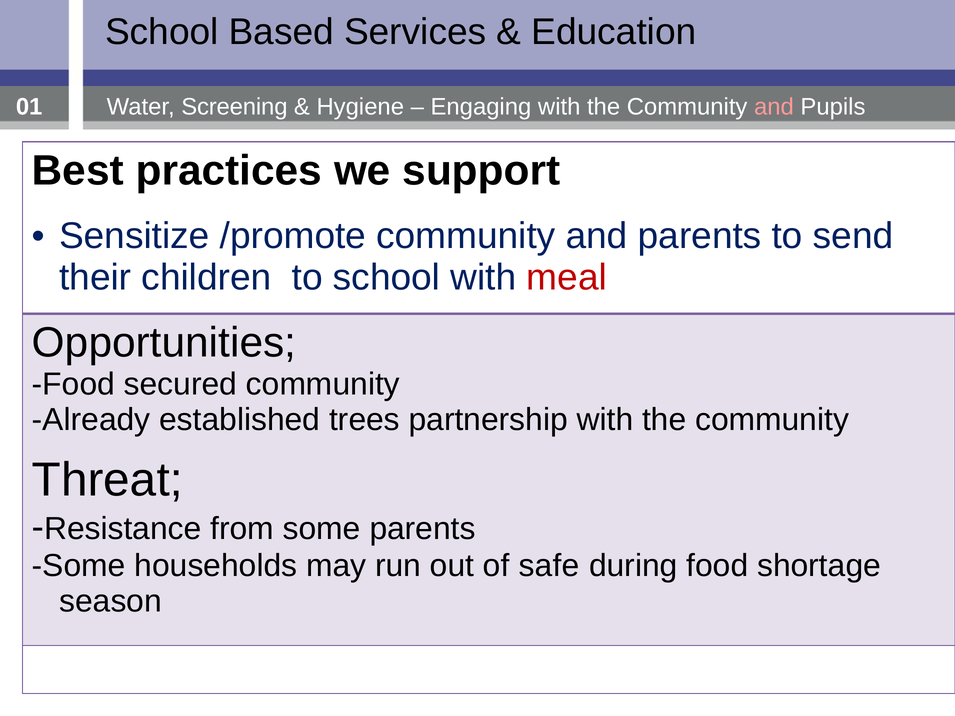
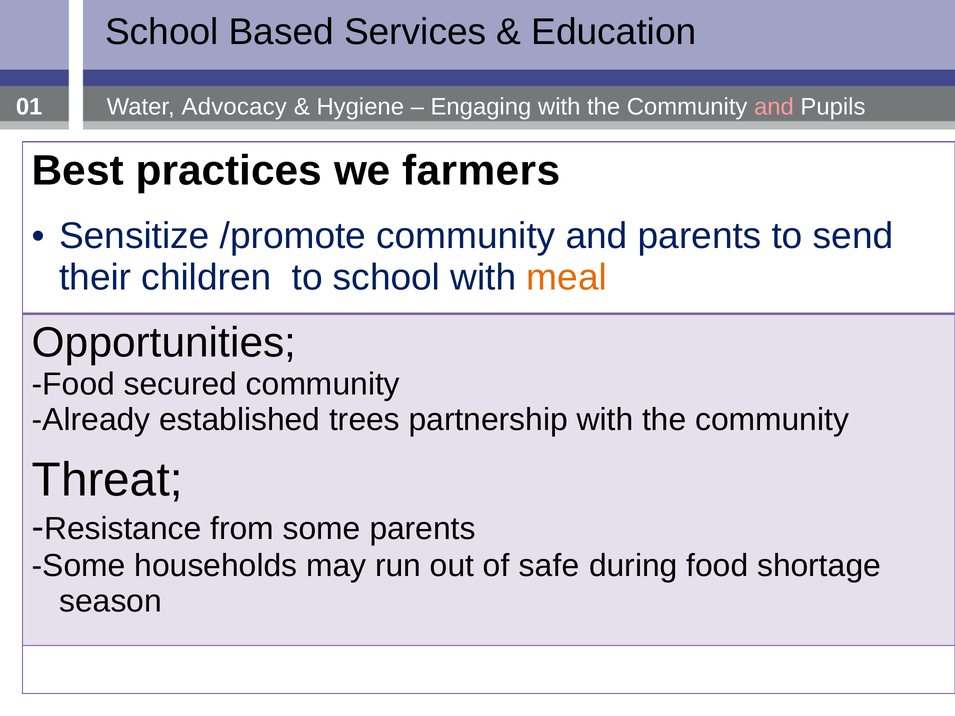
Screening: Screening -> Advocacy (234, 107)
support: support -> farmers (481, 171)
meal colour: red -> orange (567, 278)
